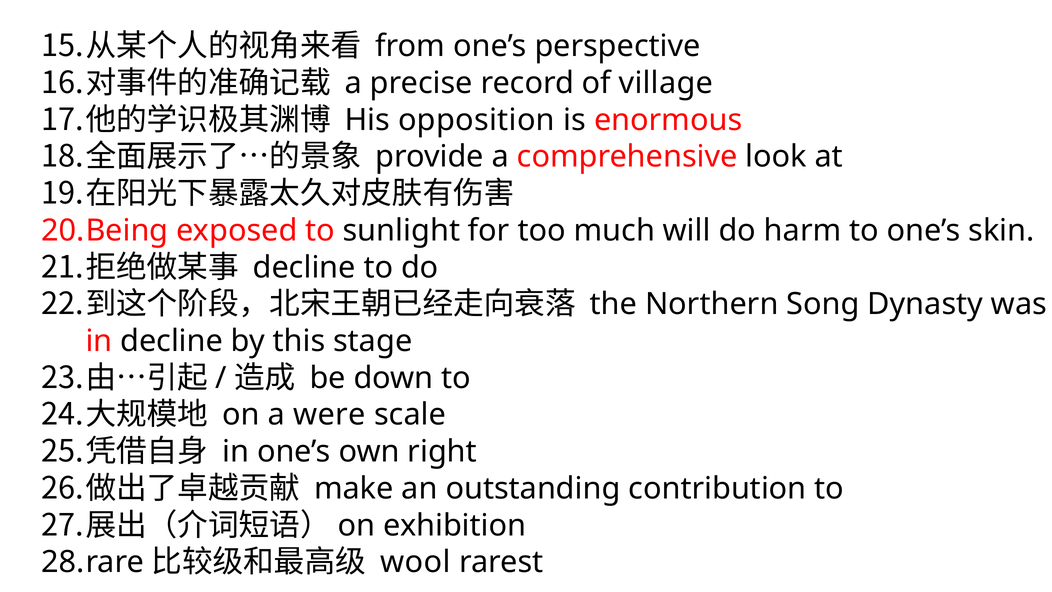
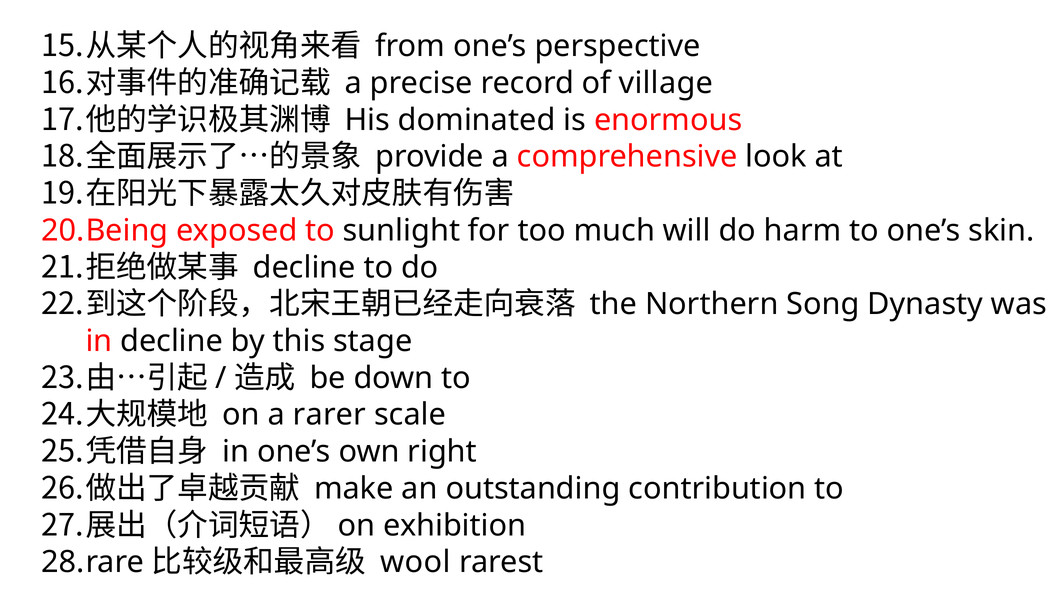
opposition: opposition -> dominated (477, 120)
were: were -> rarer (329, 415)
